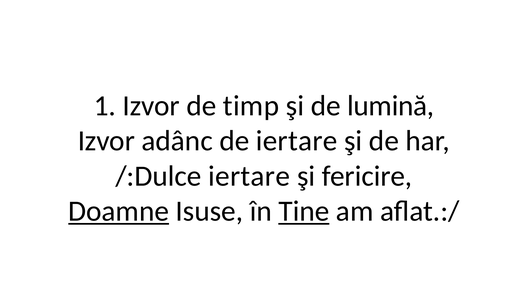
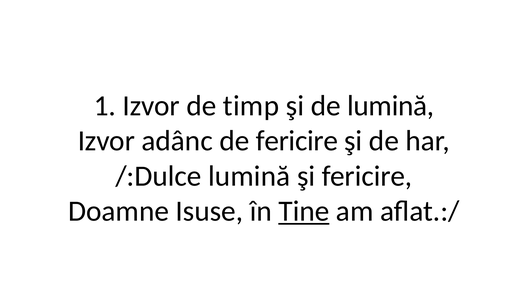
de iertare: iertare -> fericire (297, 141)
/:Dulce iertare: iertare -> lumină (249, 176)
Doamne underline: present -> none (119, 211)
